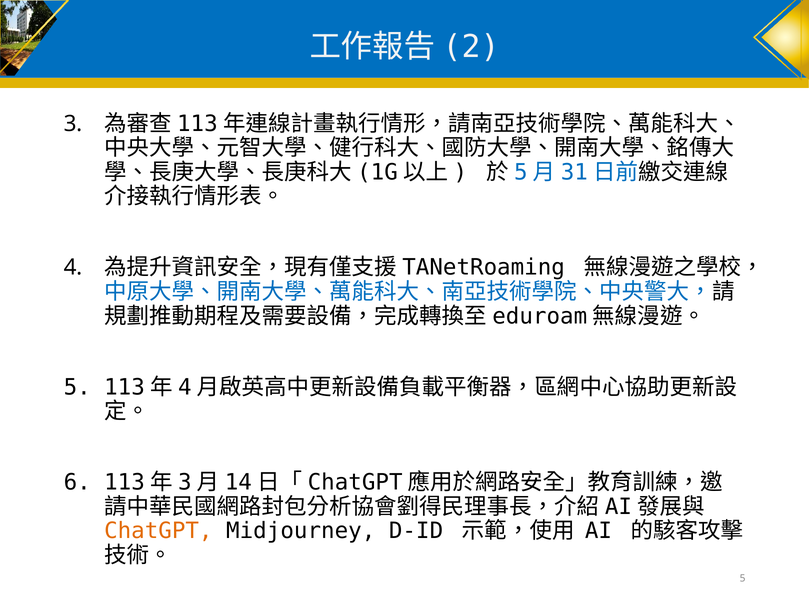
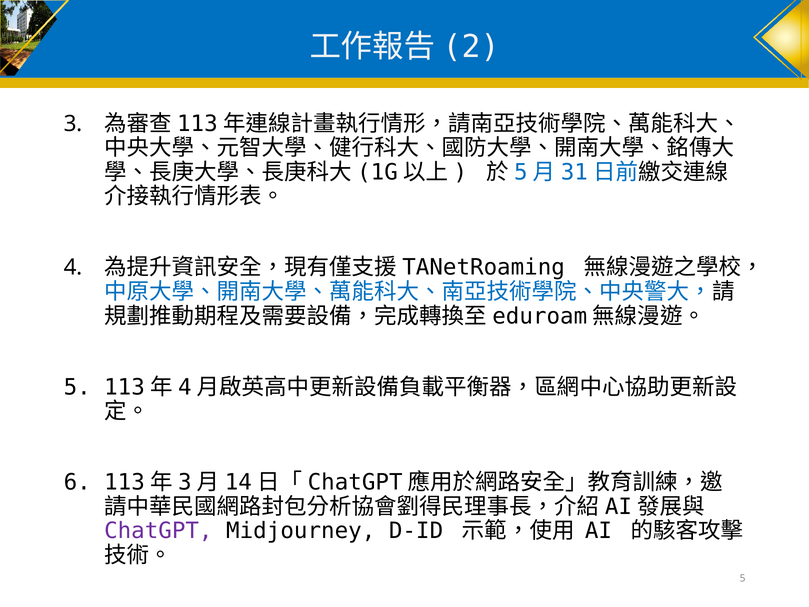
ChatGPT colour: orange -> purple (158, 531)
